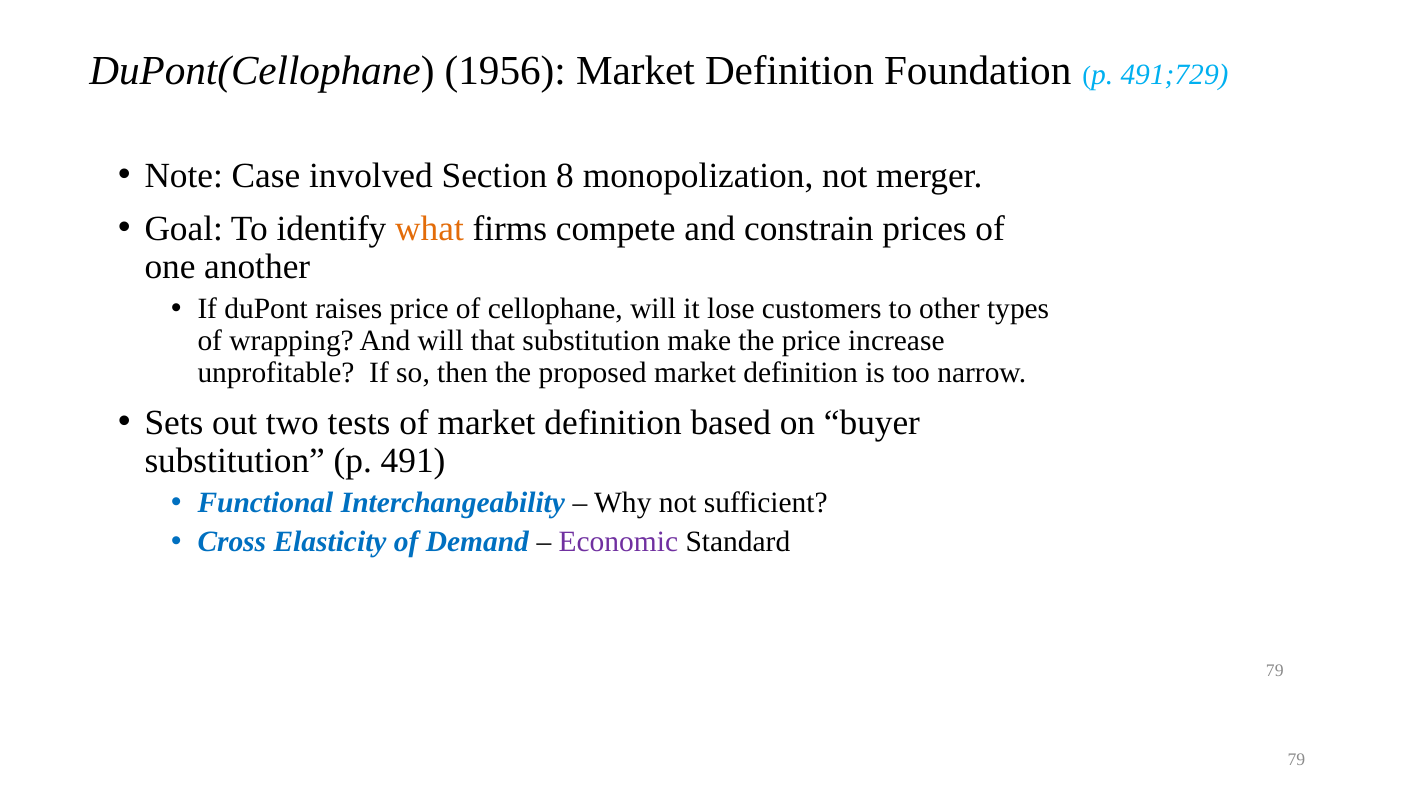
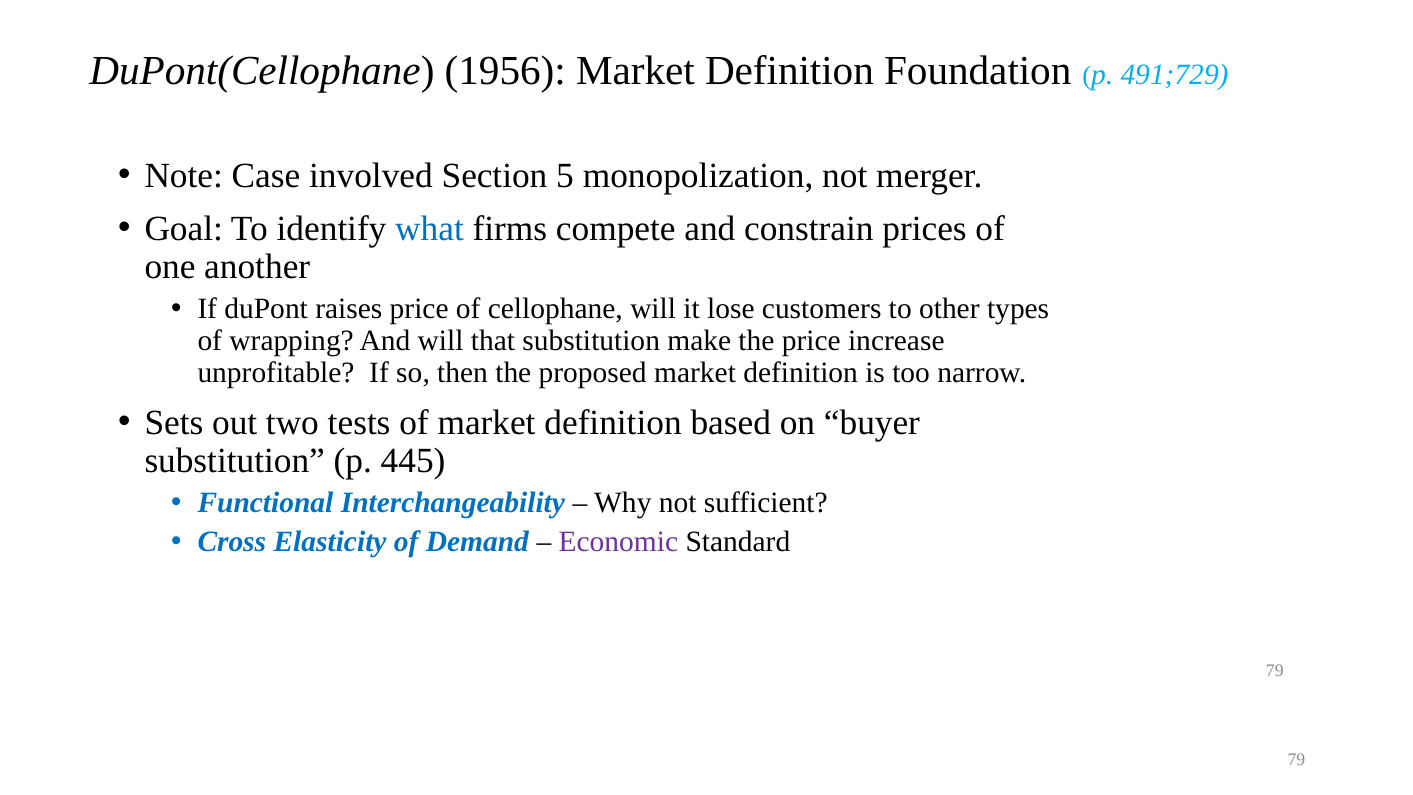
8: 8 -> 5 (565, 176)
what colour: orange -> blue (430, 228)
491: 491 -> 445 (413, 460)
